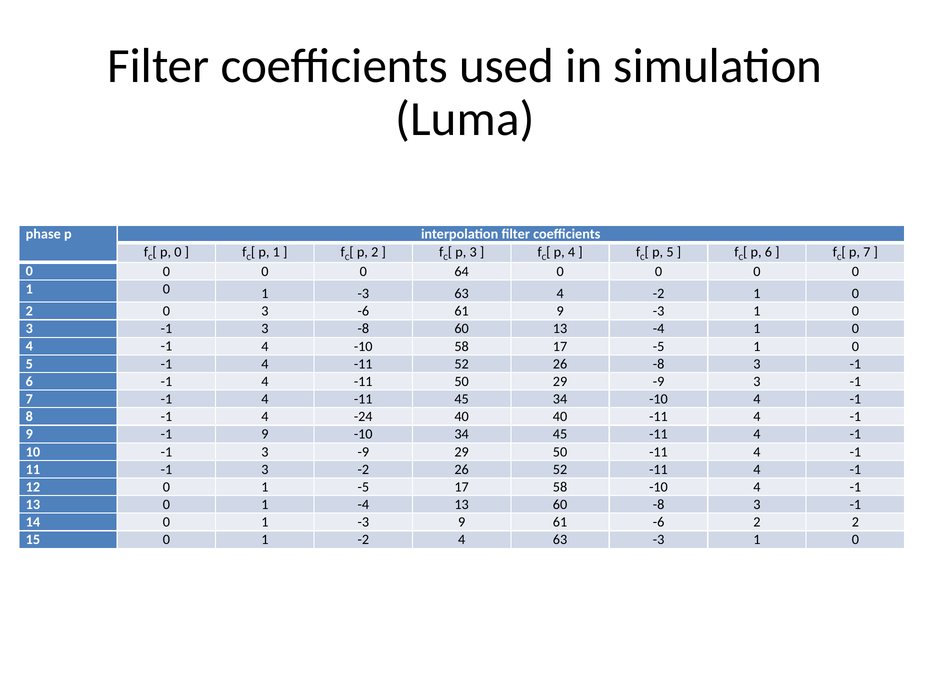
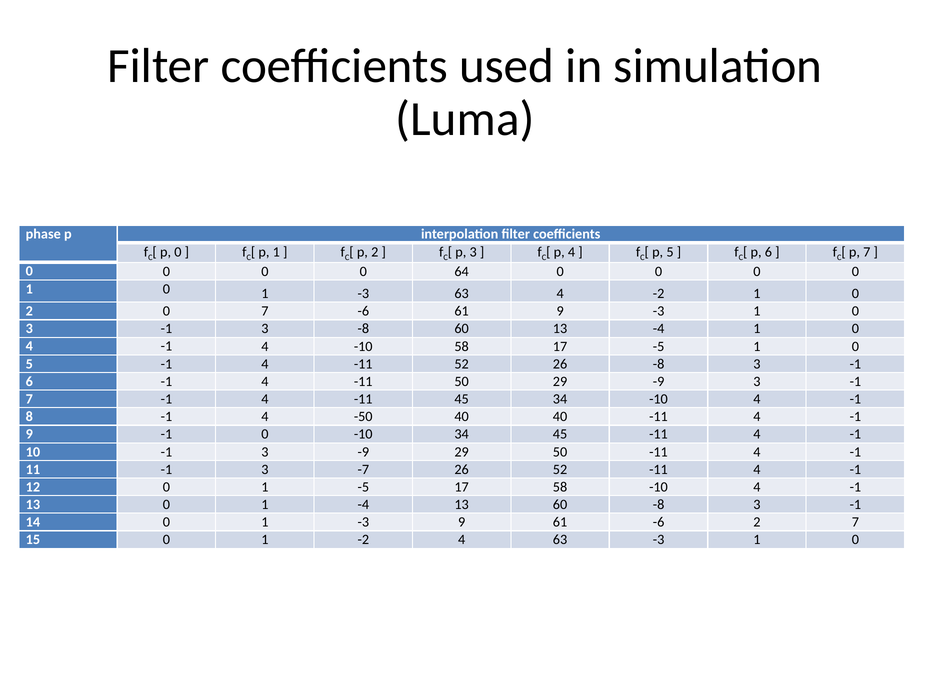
2 0 3: 3 -> 7 (265, 311)
-24: -24 -> -50 (363, 416)
9 -1 9: 9 -> 0 (265, 434)
3 -2: -2 -> -7 (363, 469)
2 2: 2 -> 7 (855, 522)
